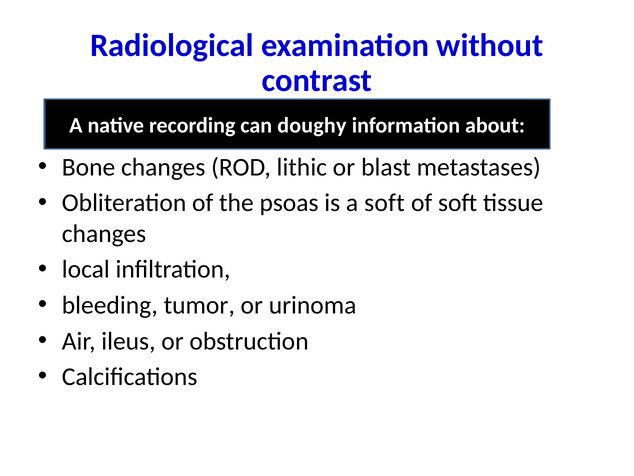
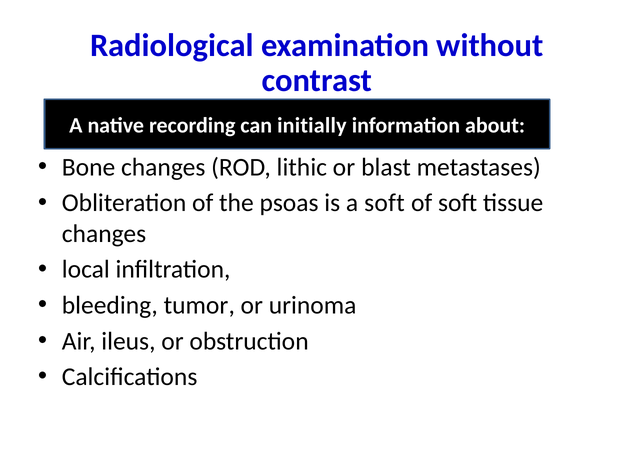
doughy: doughy -> initially (312, 125)
